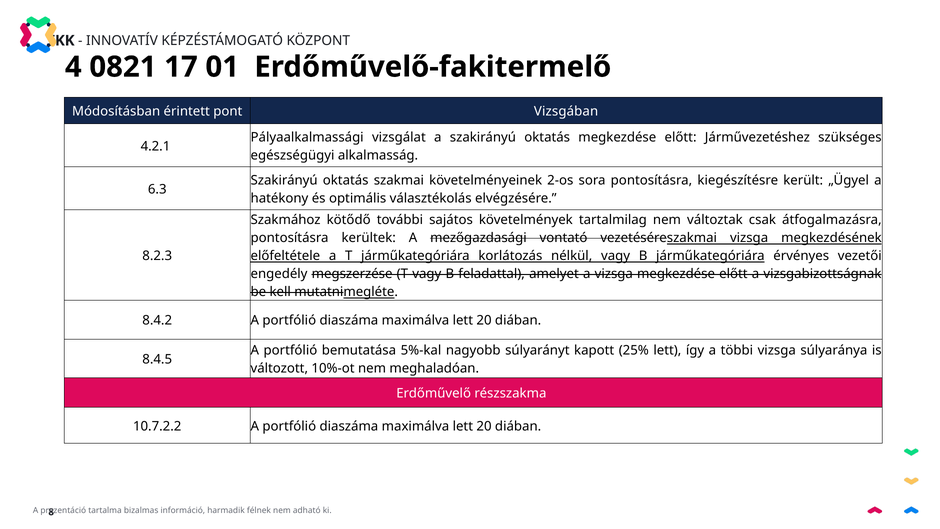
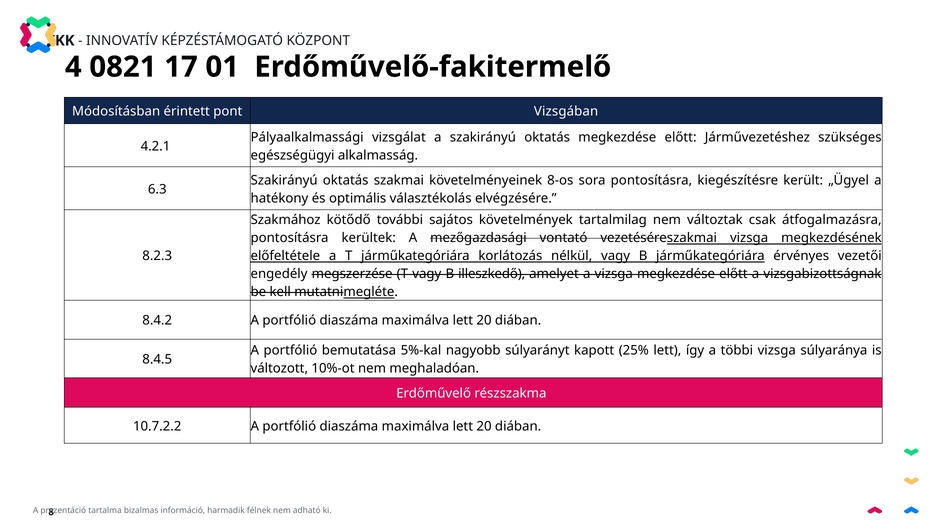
2-os: 2-os -> 8-os (560, 180)
feladattal: feladattal -> illeszkedő (492, 274)
